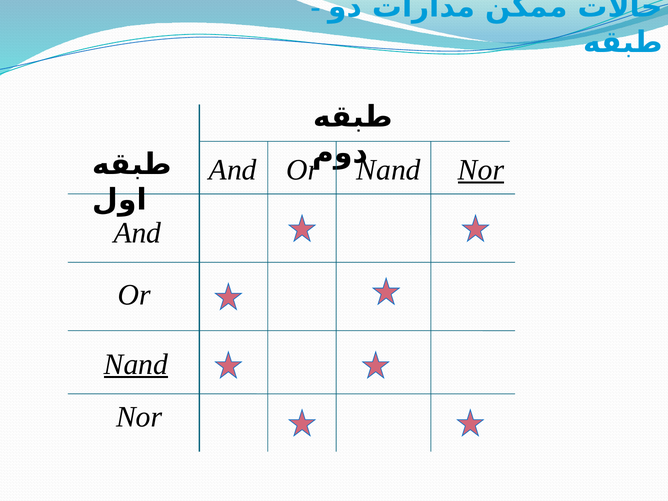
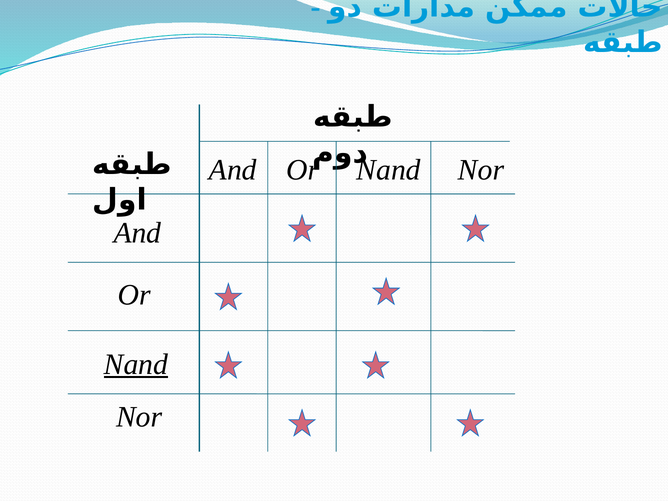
Nor underline: present -> none (481, 170)
